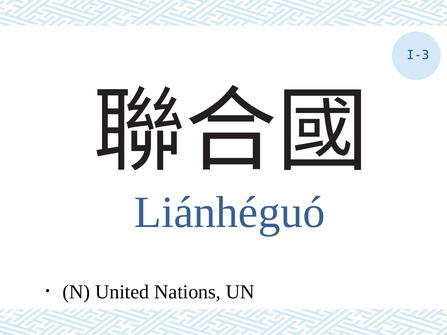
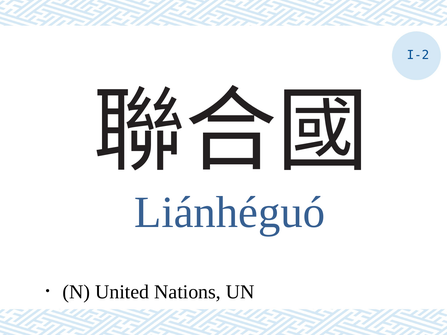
I-3: I-3 -> I-2 (418, 55)
